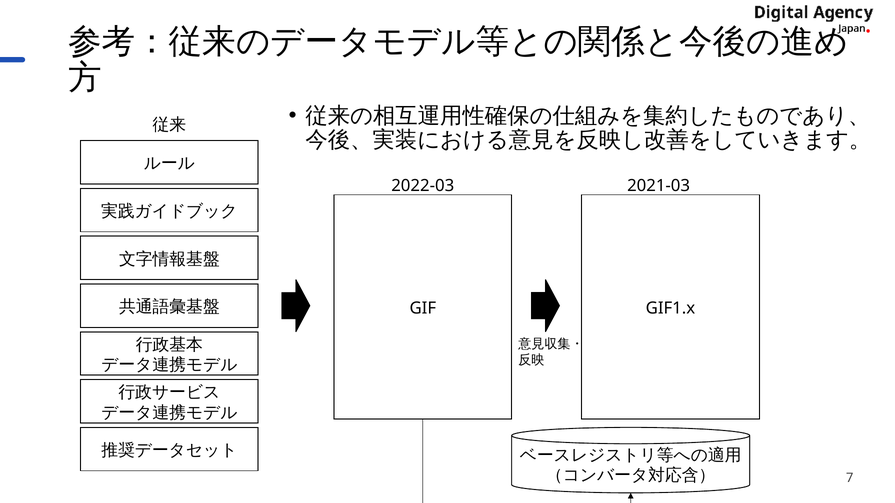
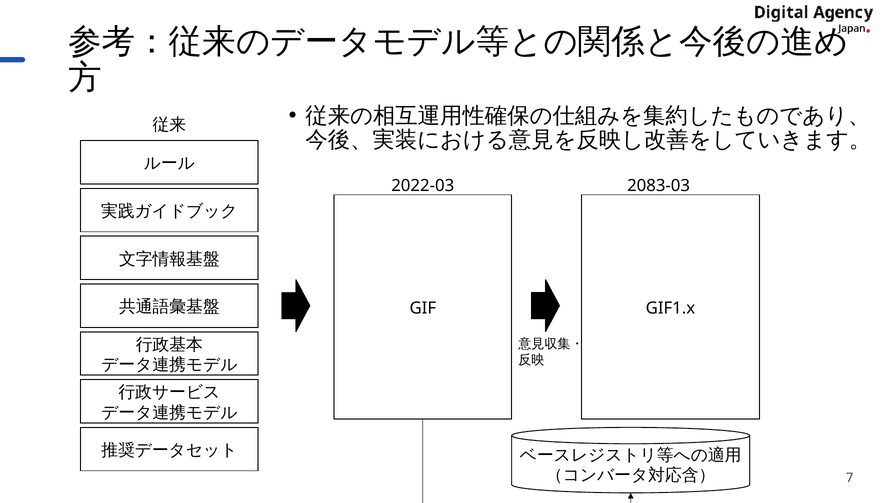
2021-03: 2021-03 -> 2083-03 (659, 186)
